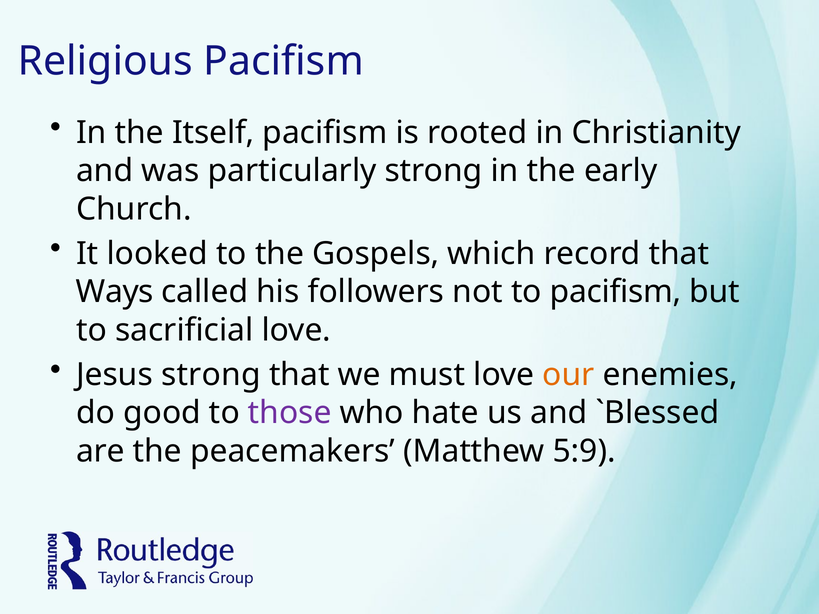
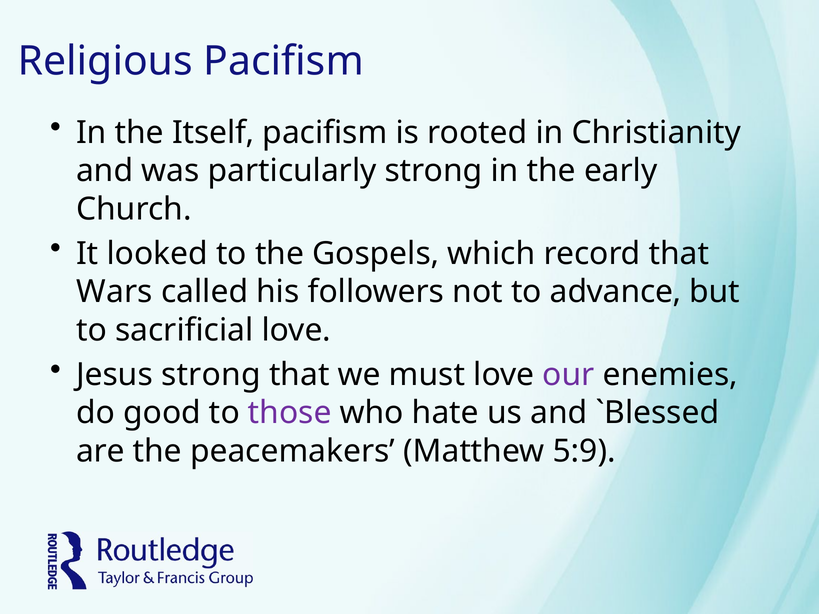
Ways: Ways -> Wars (114, 292)
to pacifism: pacifism -> advance (616, 292)
our colour: orange -> purple (568, 375)
